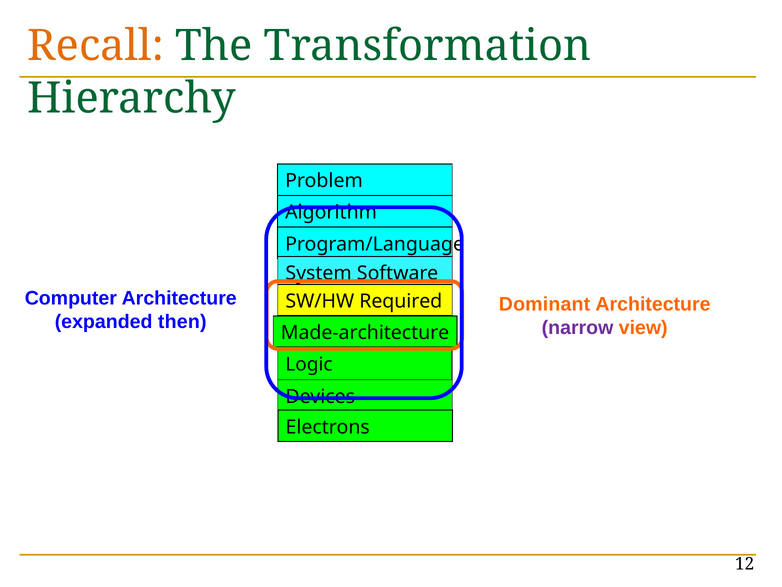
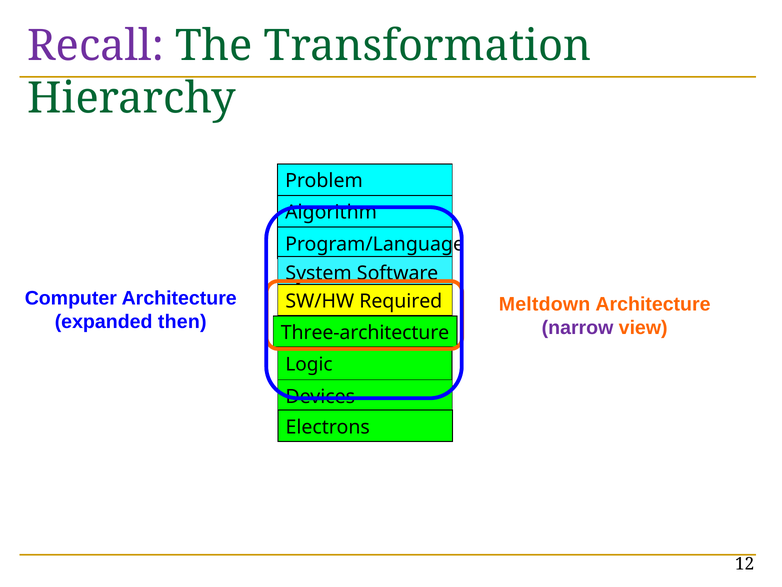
Recall colour: orange -> purple (96, 46)
Dominant: Dominant -> Meltdown (545, 304)
Made-architecture: Made-architecture -> Three-architecture (365, 333)
